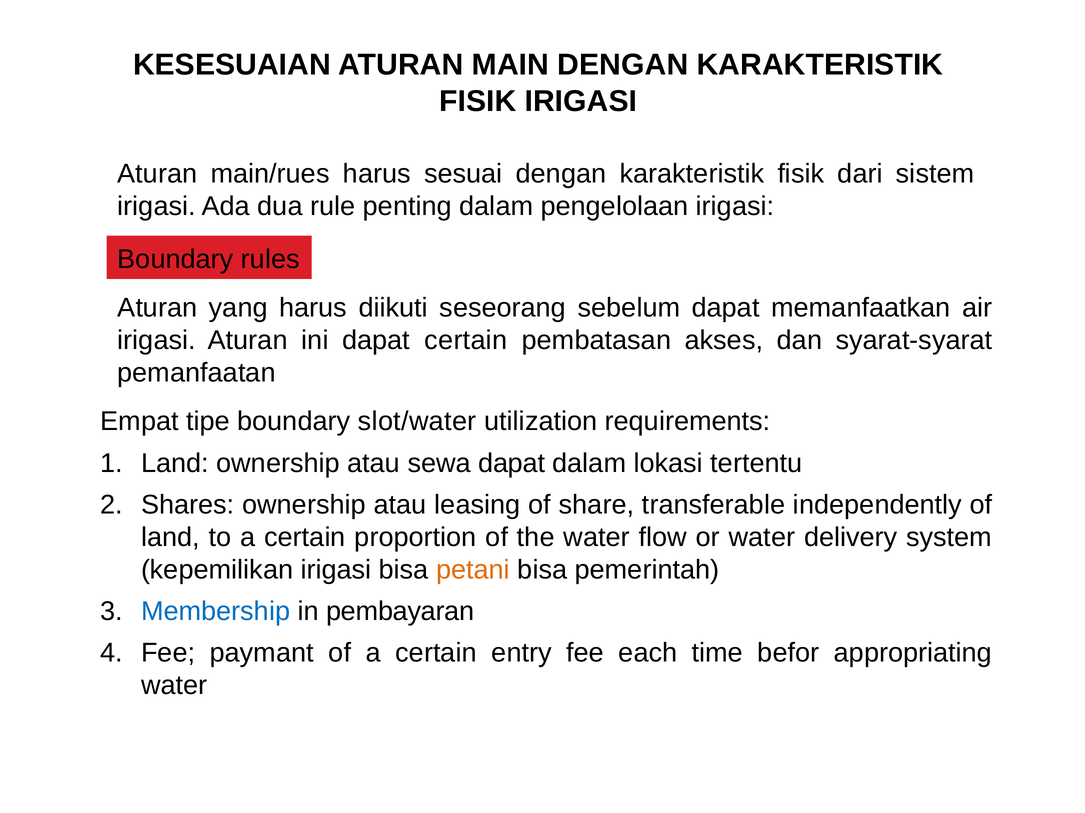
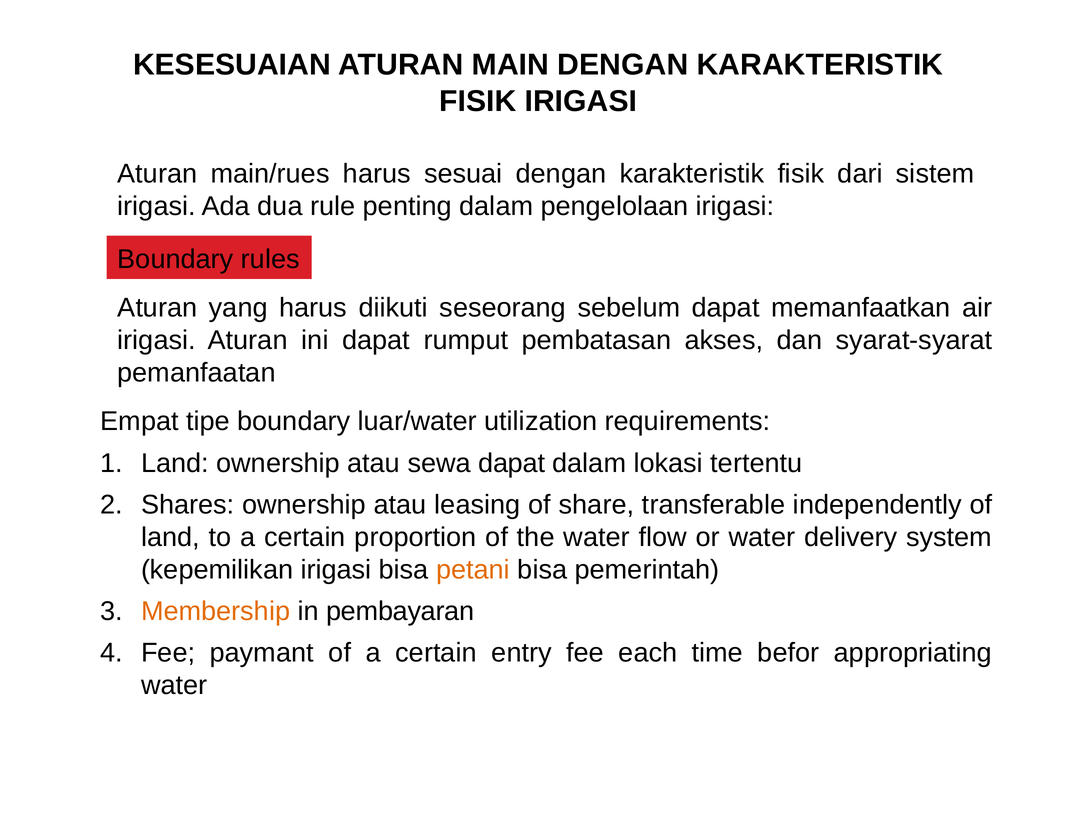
dapat certain: certain -> rumput (466, 340)
slot/water: slot/water -> luar/water (417, 422)
Membership colour: blue -> orange (216, 612)
